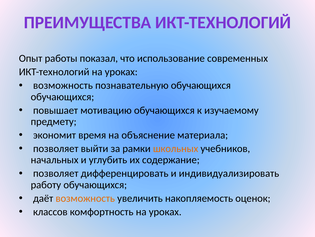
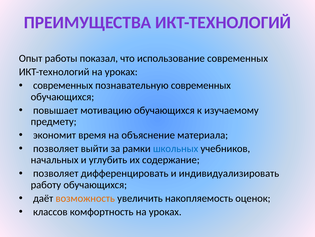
возможность: возможность -> современных (63, 85)
познавательную обучающихся: обучающихся -> современных (201, 85)
школьных colour: orange -> blue (176, 148)
